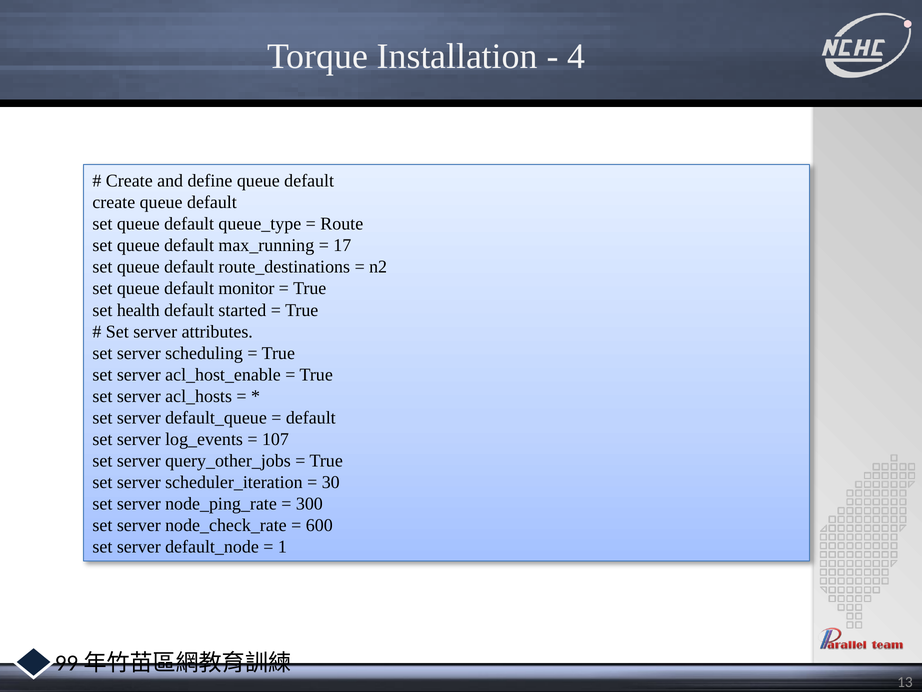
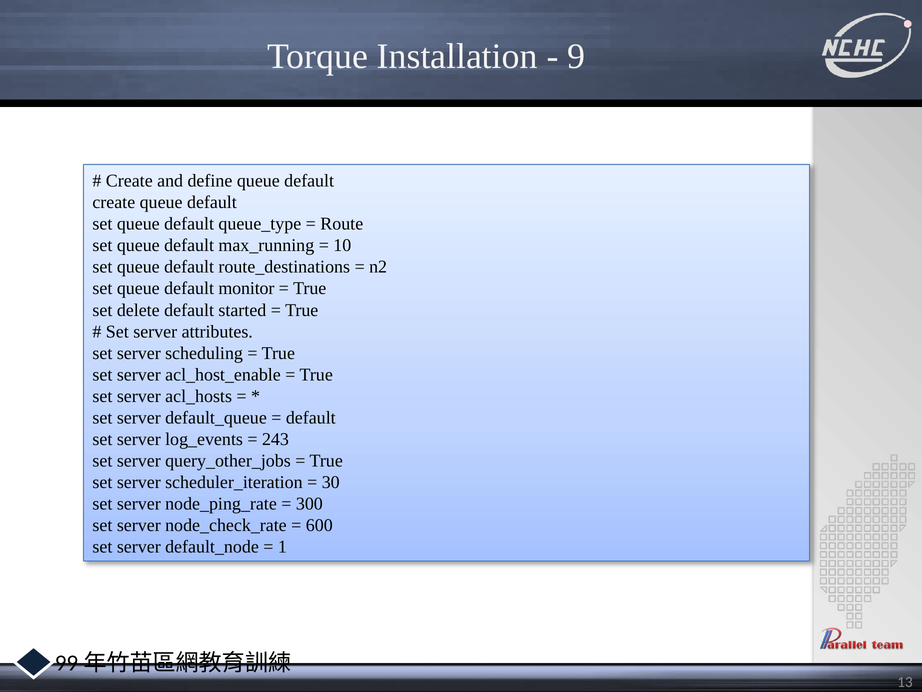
4: 4 -> 9 (576, 56)
17: 17 -> 10 (342, 245)
health: health -> delete (138, 310)
107: 107 -> 243 (275, 439)
